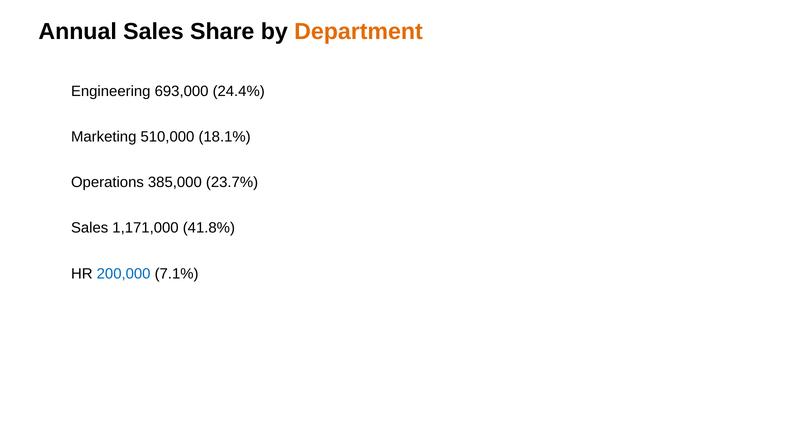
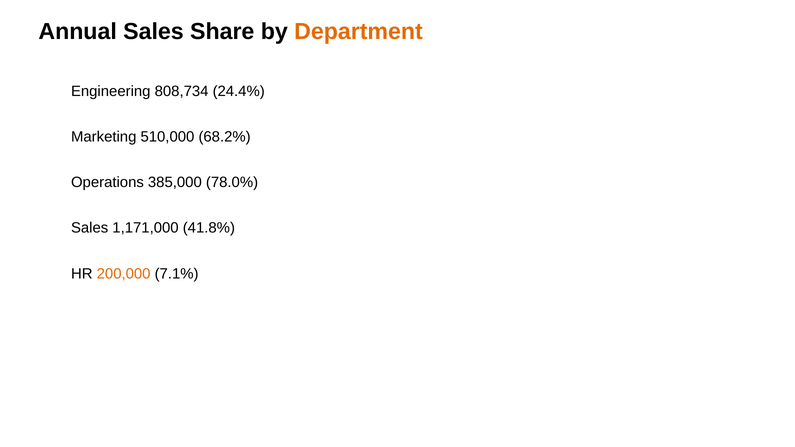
693,000: 693,000 -> 808,734 (182, 91)
18.1%: 18.1% -> 68.2% (225, 137)
23.7%: 23.7% -> 78.0% (232, 182)
200,000 colour: blue -> orange (124, 274)
